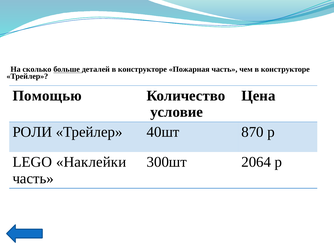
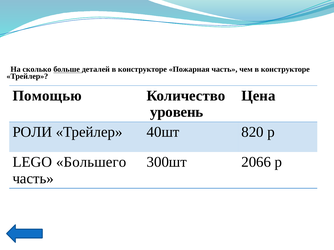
условие: условие -> уровень (177, 112)
870: 870 -> 820 (252, 132)
Наклейки: Наклейки -> Большего (91, 162)
2064: 2064 -> 2066 (256, 162)
